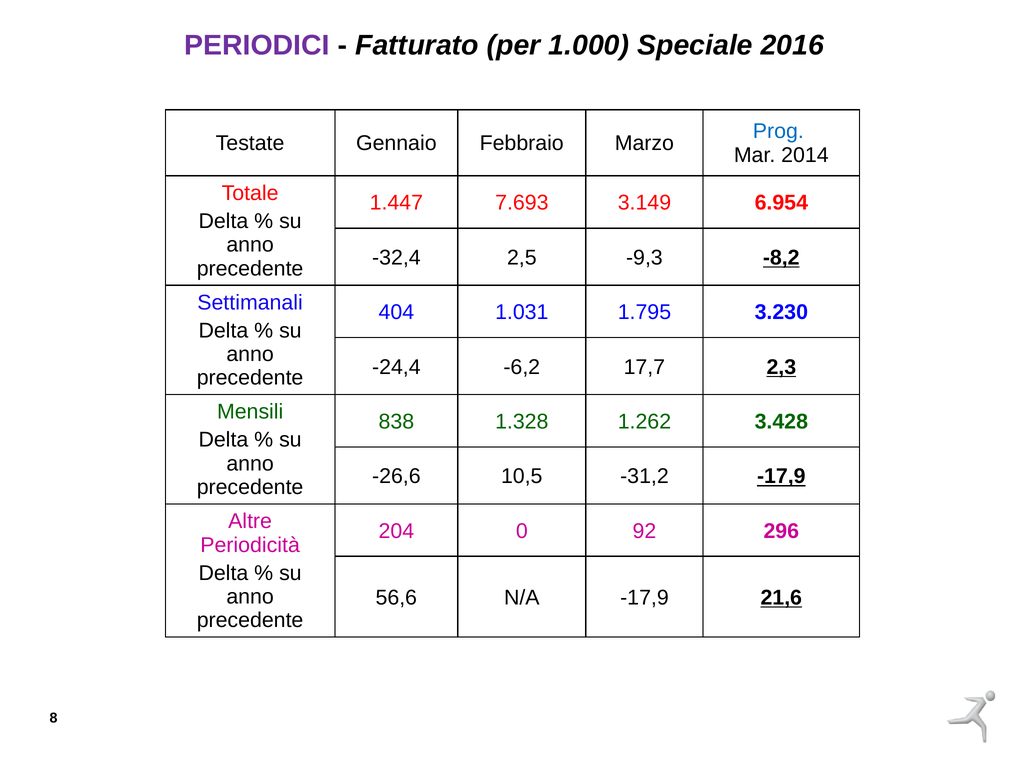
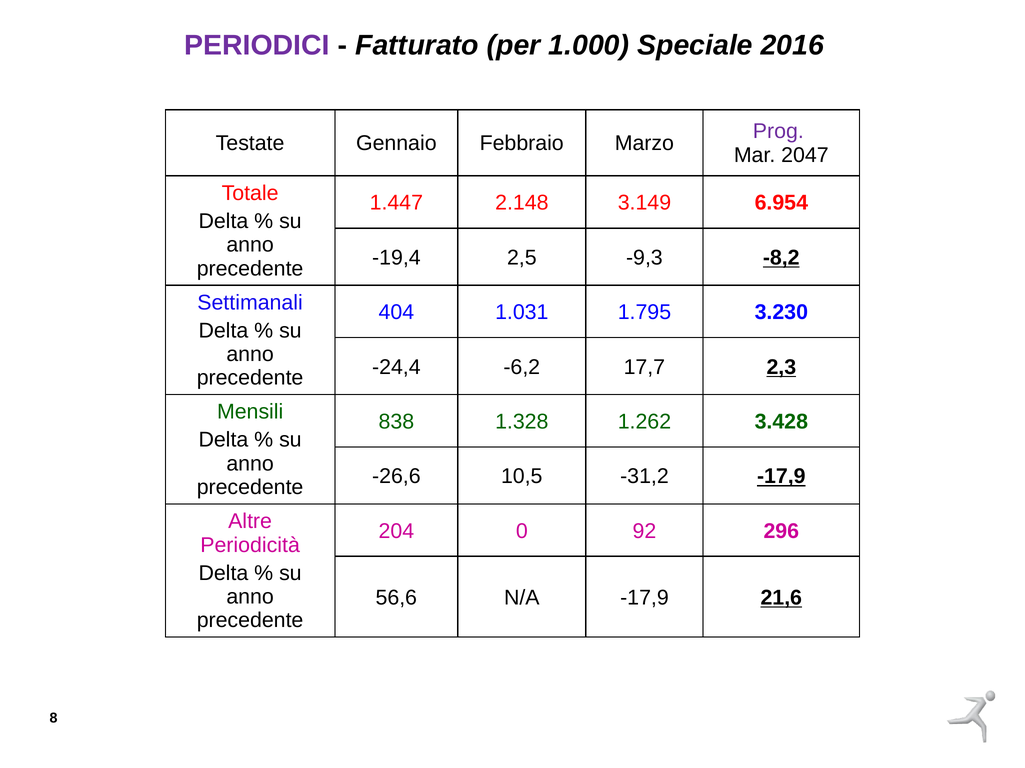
Prog colour: blue -> purple (778, 131)
2014: 2014 -> 2047 (805, 155)
7.693: 7.693 -> 2.148 (522, 203)
-32,4: -32,4 -> -19,4 (396, 258)
